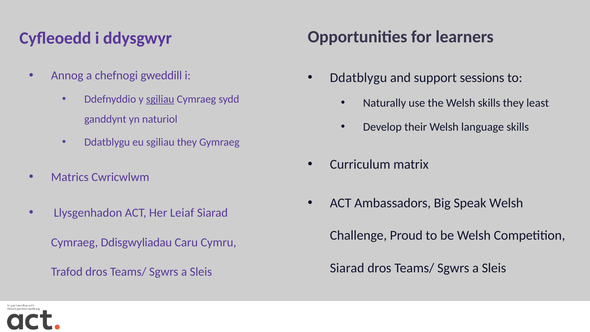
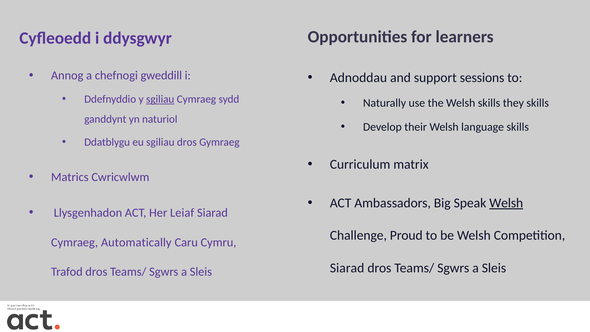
Ddatblygu: Ddatblygu -> Adnoddau (358, 78)
they least: least -> skills (538, 103)
sgiliau they: they -> dros (187, 142)
Welsh underline: none -> present (506, 203)
Ddisgwyliadau: Ddisgwyliadau -> Automatically (136, 242)
